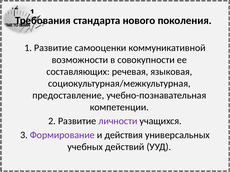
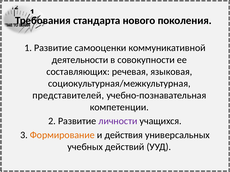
возможности: возможности -> деятельности (80, 60)
предоставление: предоставление -> представителей (68, 96)
Формирование colour: purple -> orange (62, 135)
